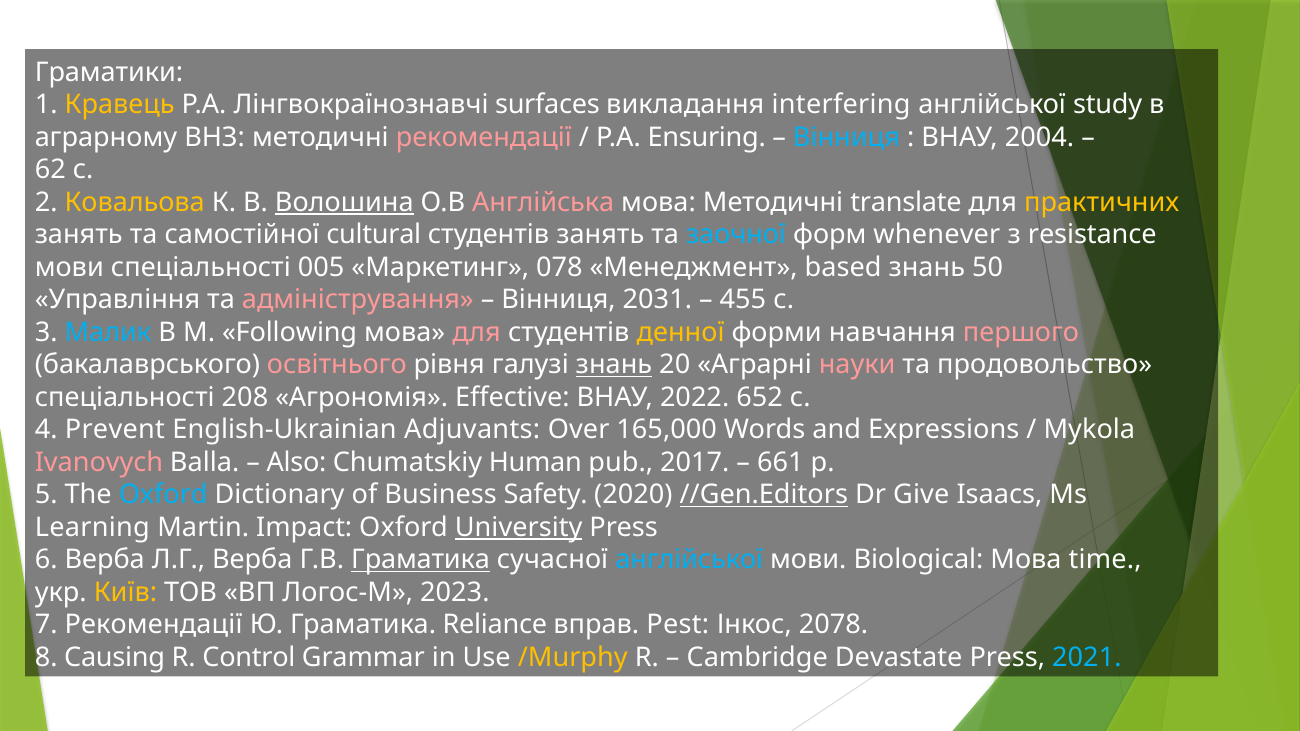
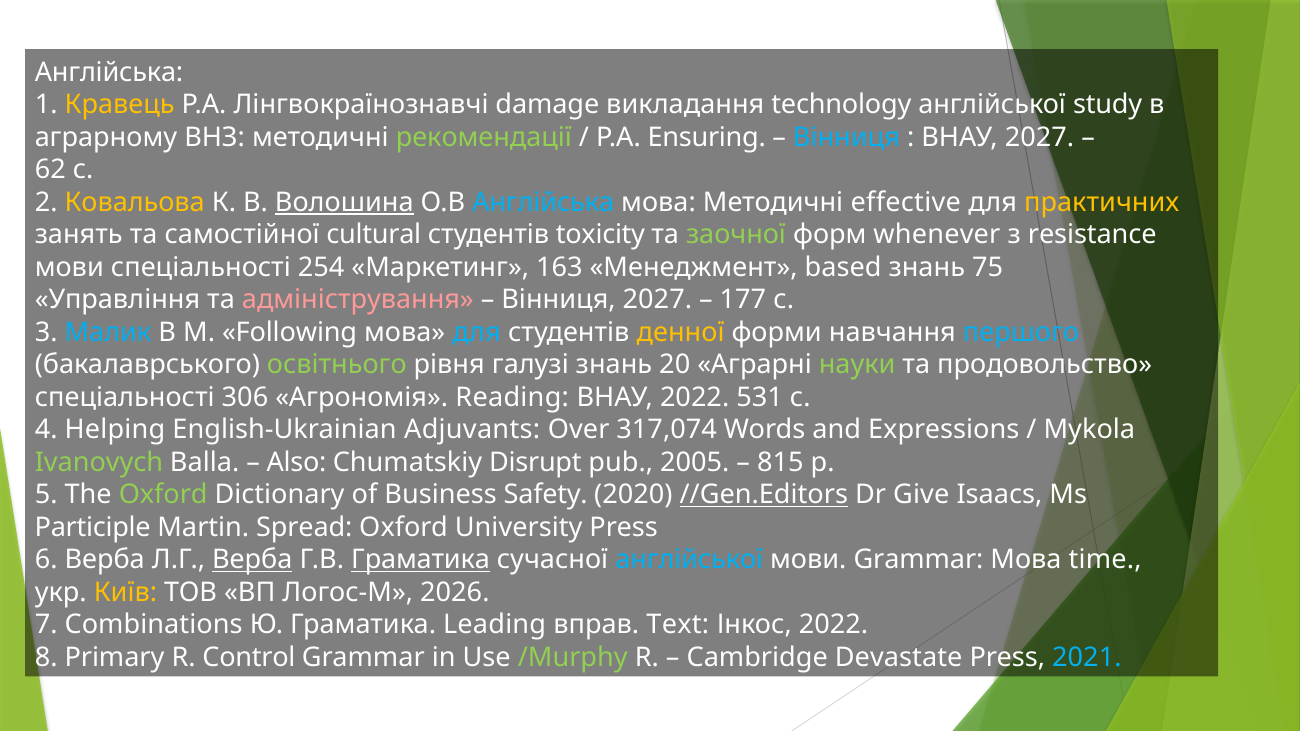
Граматики: Граматики -> Англійська (109, 72)
surfaces: surfaces -> damage (547, 105)
interfering: interfering -> technology (841, 105)
рекомендації colour: pink -> light green (484, 137)
ВНАУ 2004: 2004 -> 2027 (1039, 137)
Англійська colour: pink -> light blue (543, 202)
translate: translate -> effective (906, 202)
студентів занять: занять -> toxicity (600, 235)
заочної colour: light blue -> light green (736, 235)
005: 005 -> 254 (321, 267)
078: 078 -> 163 (559, 267)
50: 50 -> 75 (988, 267)
Вінниця 2031: 2031 -> 2027 (657, 300)
455: 455 -> 177 (743, 300)
для colour: pink -> light blue (477, 332)
першого colour: pink -> light blue (1021, 332)
освітнього colour: pink -> light green (337, 365)
знань underline: present -> none (614, 365)
науки colour: pink -> light green (857, 365)
208: 208 -> 306 (245, 397)
Effective: Effective -> Reading (512, 397)
652: 652 -> 531 (760, 397)
Prevent: Prevent -> Helping (115, 430)
165,000: 165,000 -> 317,074 (667, 430)
Ivanovych colour: pink -> light green (99, 462)
Human: Human -> Disrupt (535, 462)
2017: 2017 -> 2005 (695, 462)
661: 661 -> 815 (780, 462)
Oxford colour: light blue -> light green (163, 495)
Learning: Learning -> Participle (93, 527)
Impact: Impact -> Spread (304, 527)
University underline: present -> none (519, 527)
Верба underline: none -> present (252, 560)
мови Biological: Biological -> Grammar (918, 560)
2023: 2023 -> 2026 (455, 592)
7 Рекомендації: Рекомендації -> Combinations (154, 625)
Reliance: Reliance -> Leading (495, 625)
Pest: Pest -> Text (678, 625)
Інкос 2078: 2078 -> 2022 (833, 625)
Causing: Causing -> Primary (114, 657)
/Murphy colour: yellow -> light green (573, 657)
